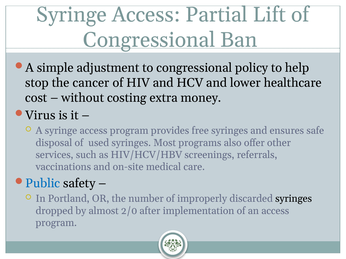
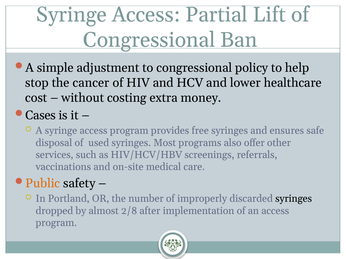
Virus: Virus -> Cases (41, 115)
Public colour: blue -> orange (43, 184)
2/0: 2/0 -> 2/8 (129, 211)
